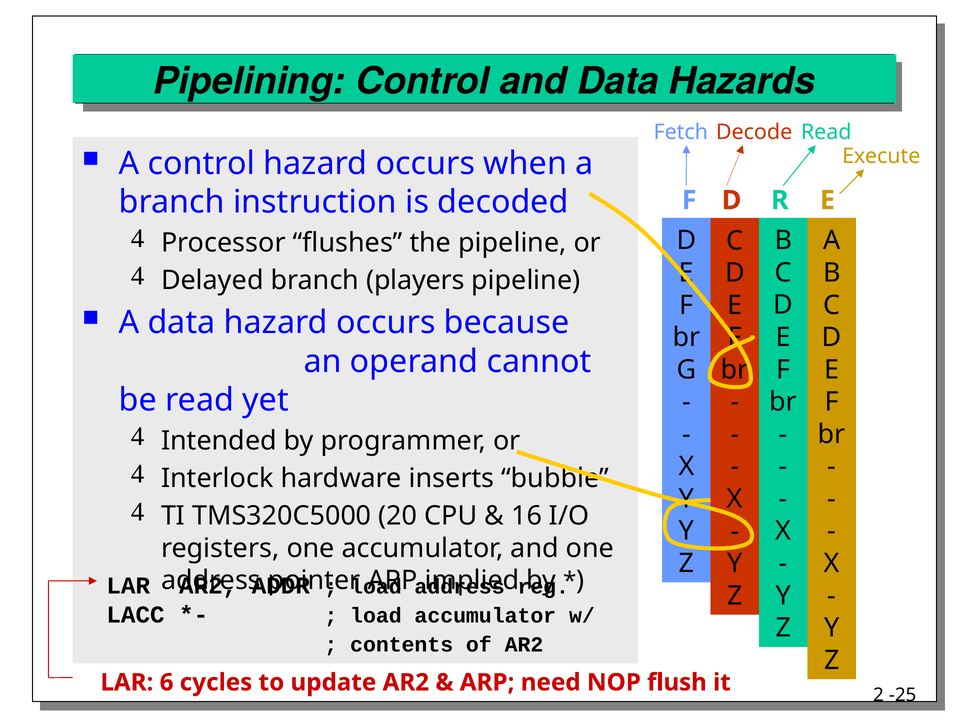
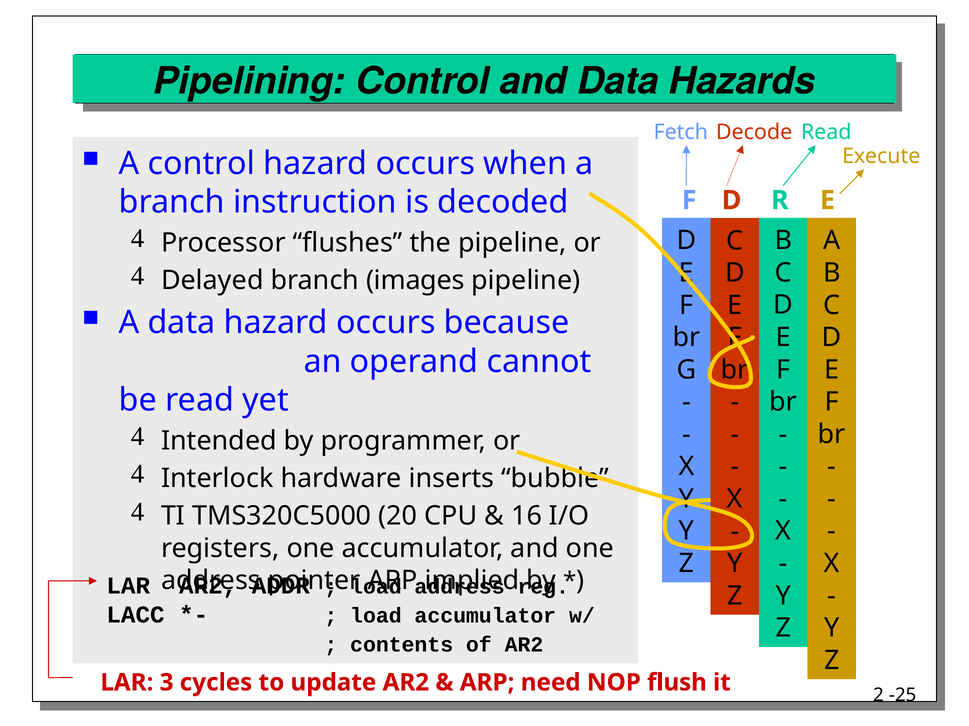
players: players -> images (415, 281)
6: 6 -> 3 (167, 683)
